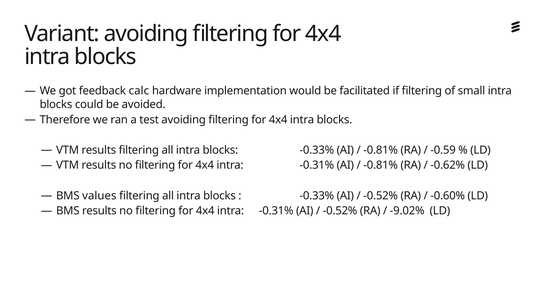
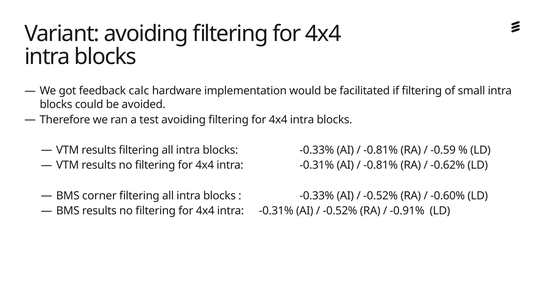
values: values -> corner (99, 196)
-9.02%: -9.02% -> -0.91% (407, 211)
